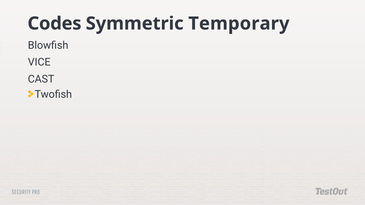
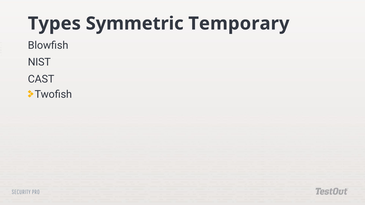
Codes: Codes -> Types (54, 24)
VICE: VICE -> NIST (39, 62)
